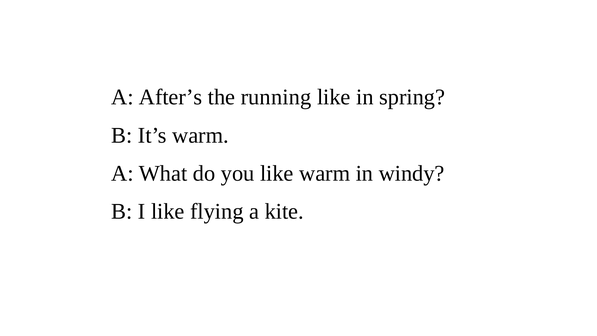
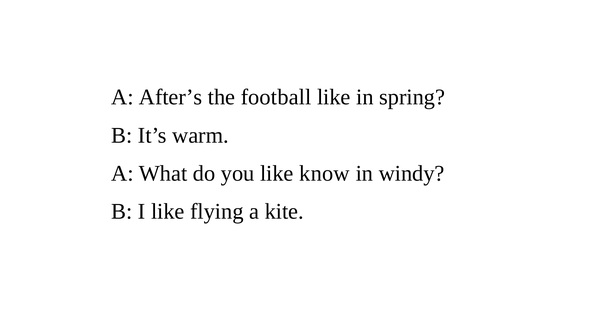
running: running -> football (276, 97)
like warm: warm -> know (325, 173)
